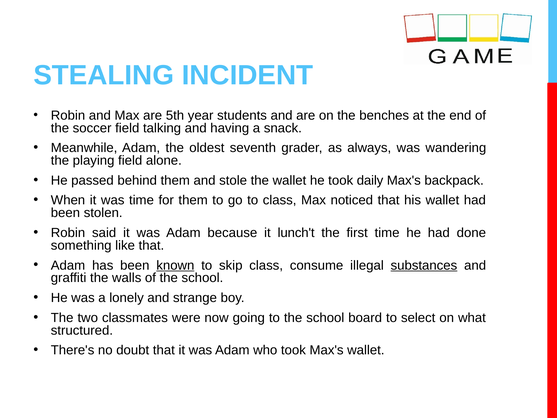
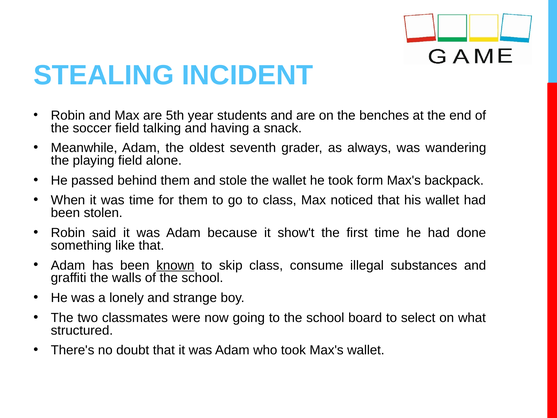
daily: daily -> form (370, 180)
lunch't: lunch't -> show't (296, 233)
substances underline: present -> none (424, 265)
